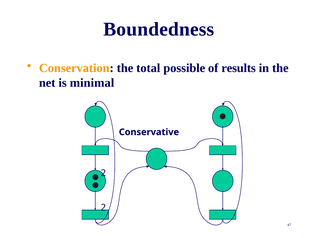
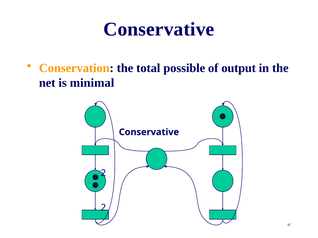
Boundedness: Boundedness -> Conservative (159, 29)
results: results -> output (239, 68)
